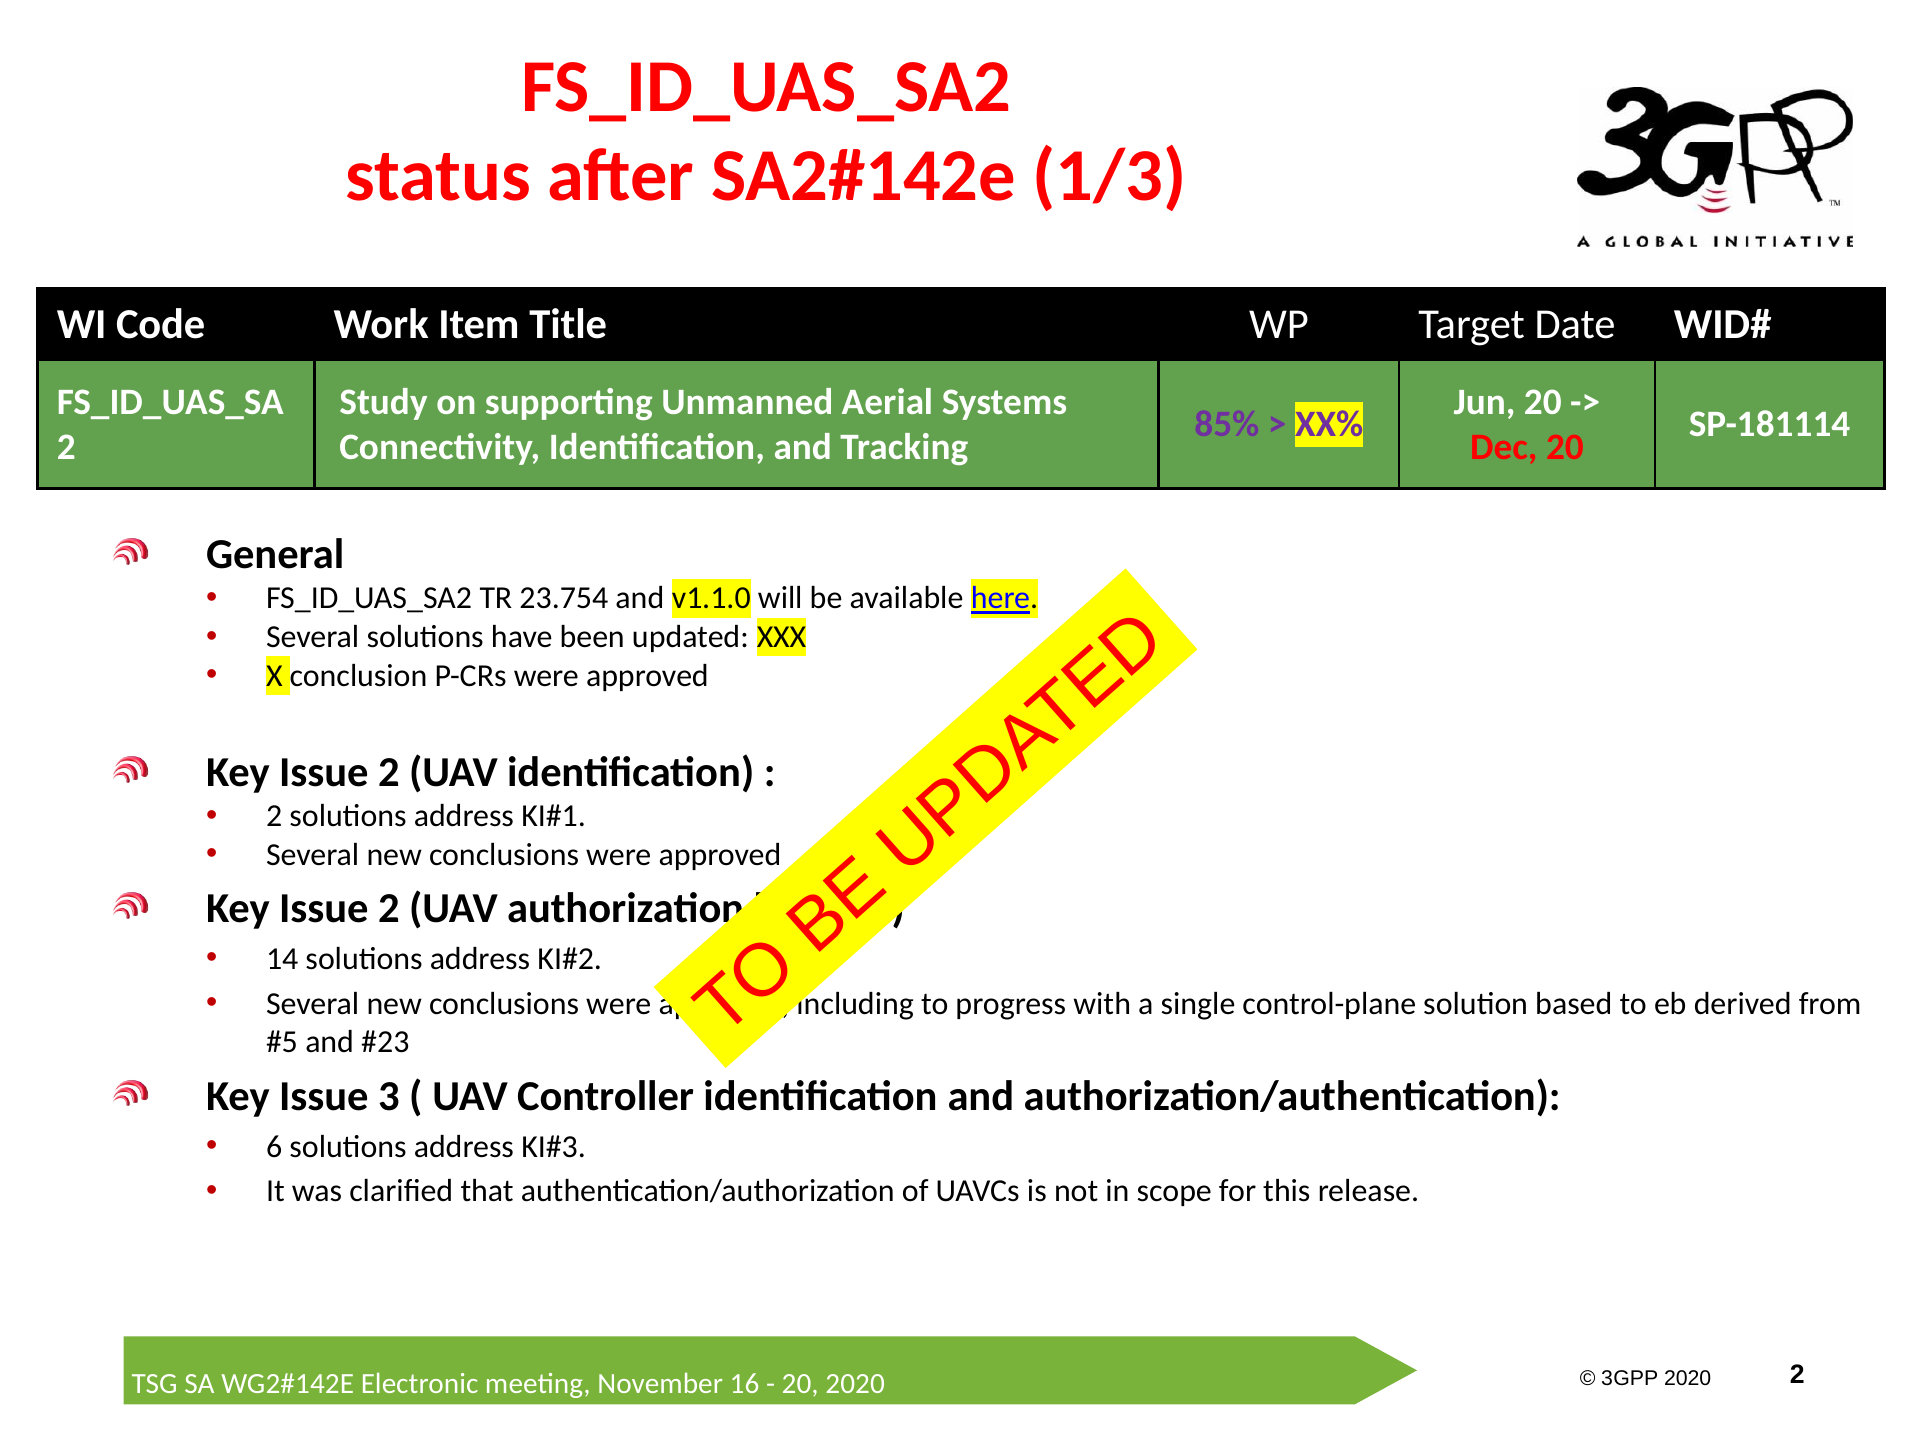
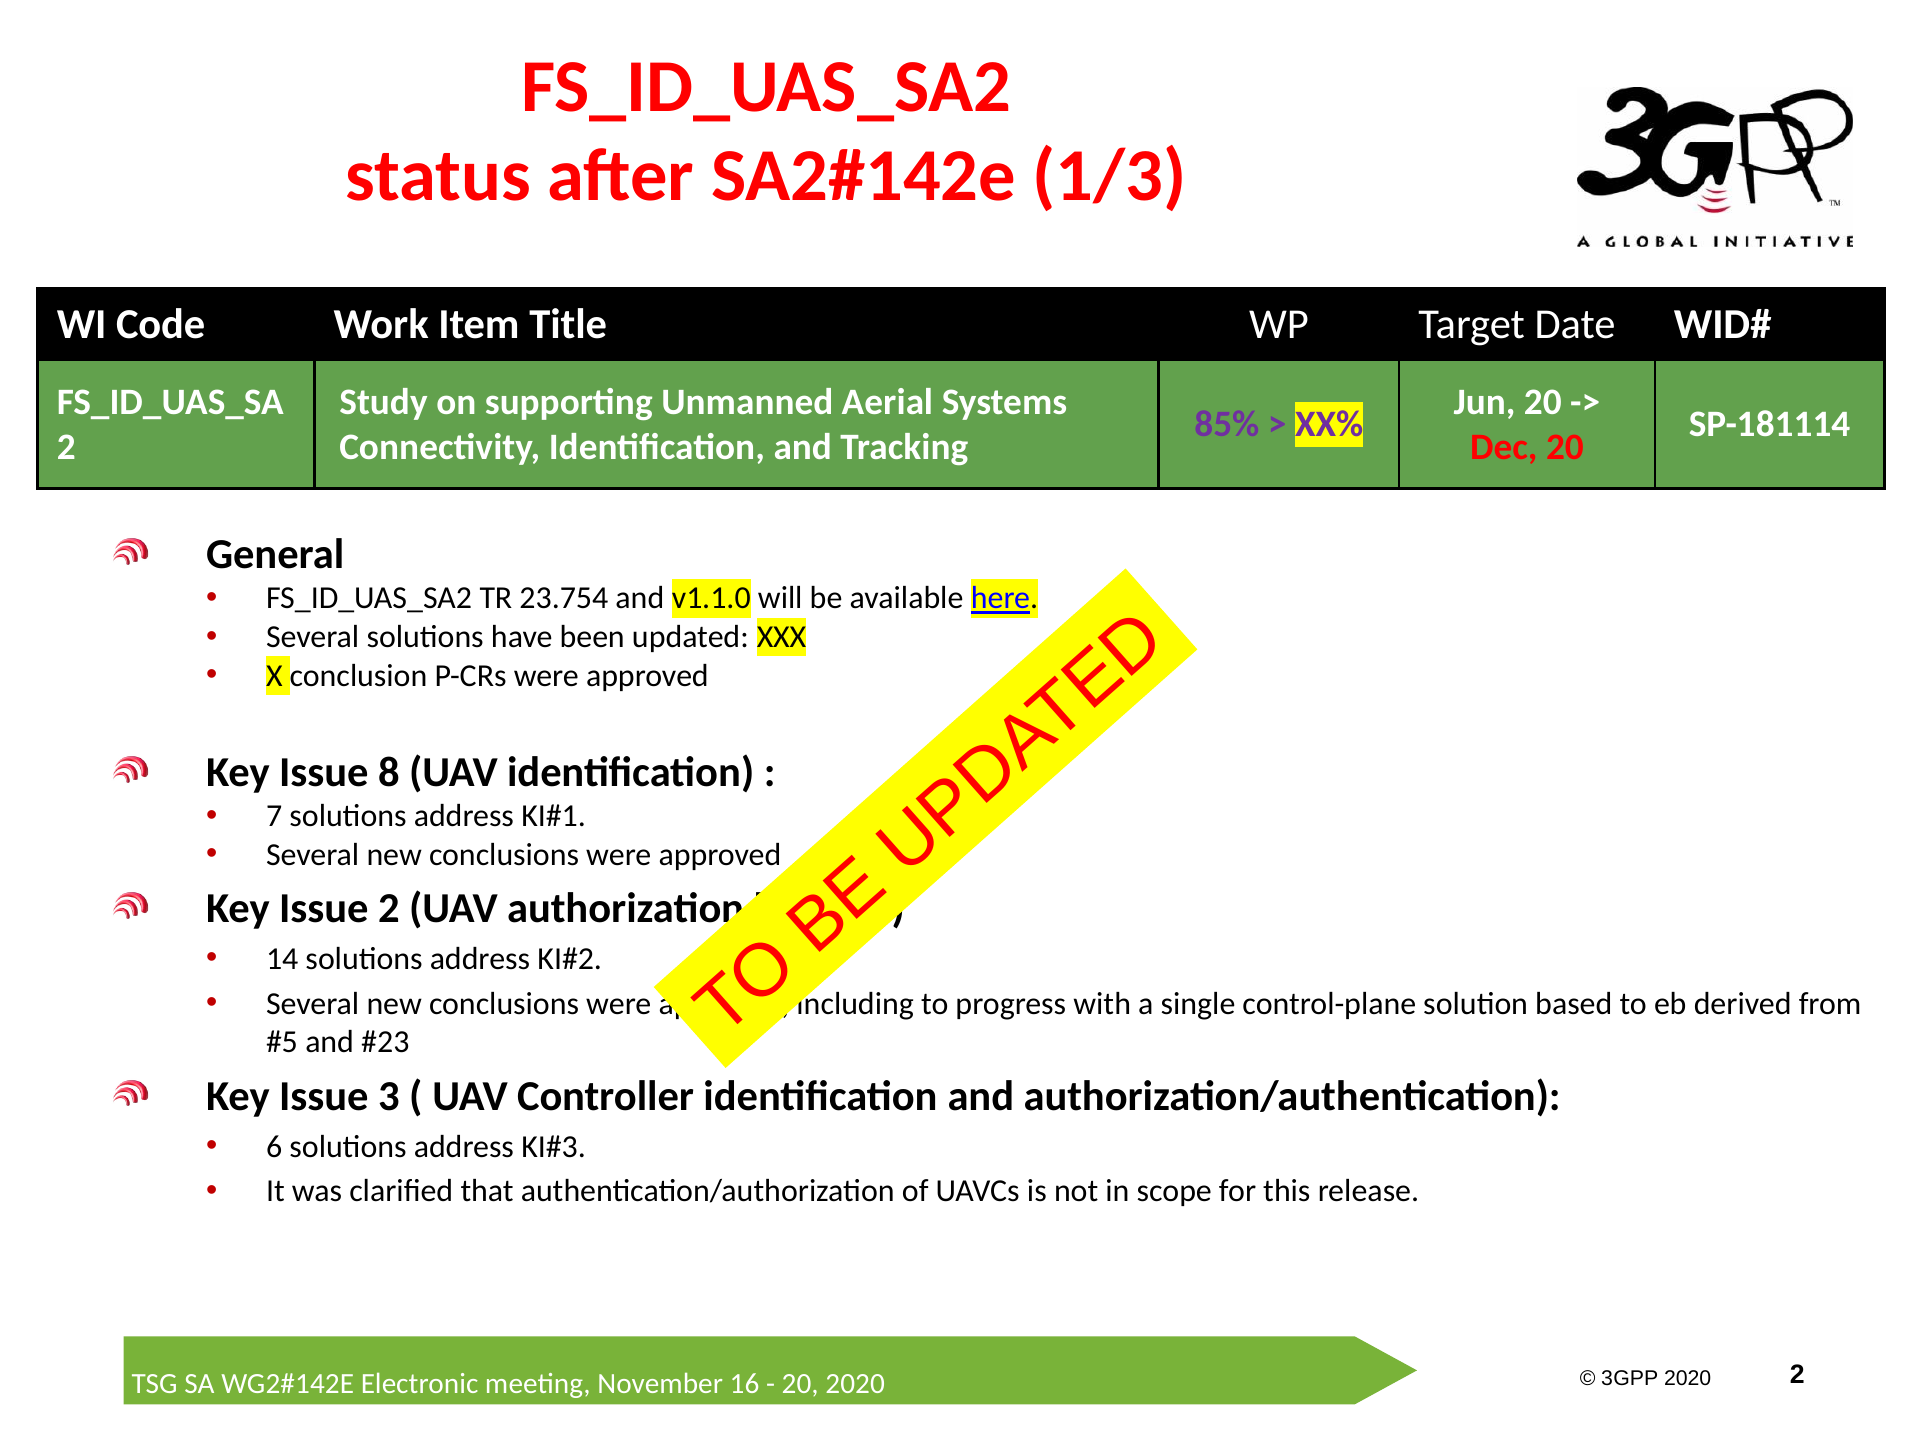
2: 2 -> 8 (389, 772)
2: 2 -> 7 (274, 816)
